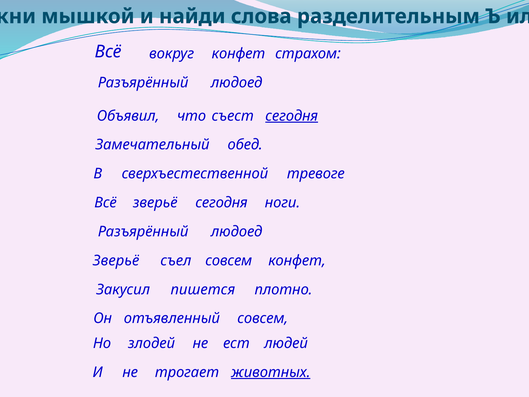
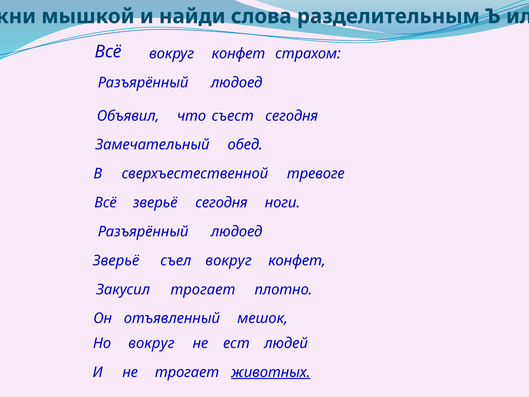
сегодня underline: present -> none (292, 116)
съел совсем: совсем -> вокруг (229, 260)
Закусил пишется: пишется -> трогает (203, 289)
отъявленный совсем: совсем -> мешок (263, 318)
Но злодей: злодей -> вокруг (151, 343)
